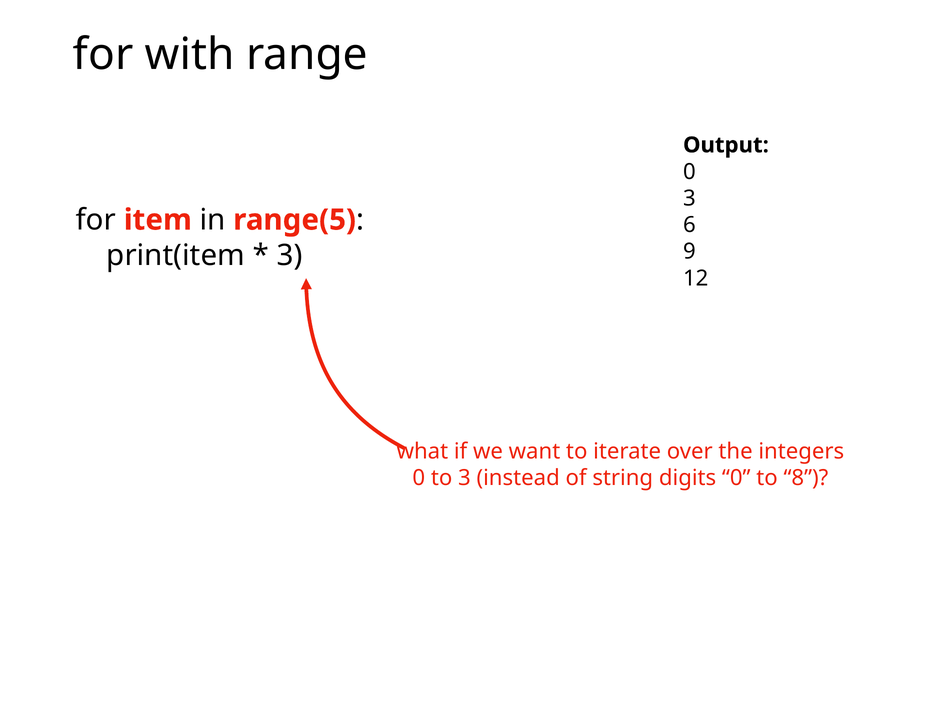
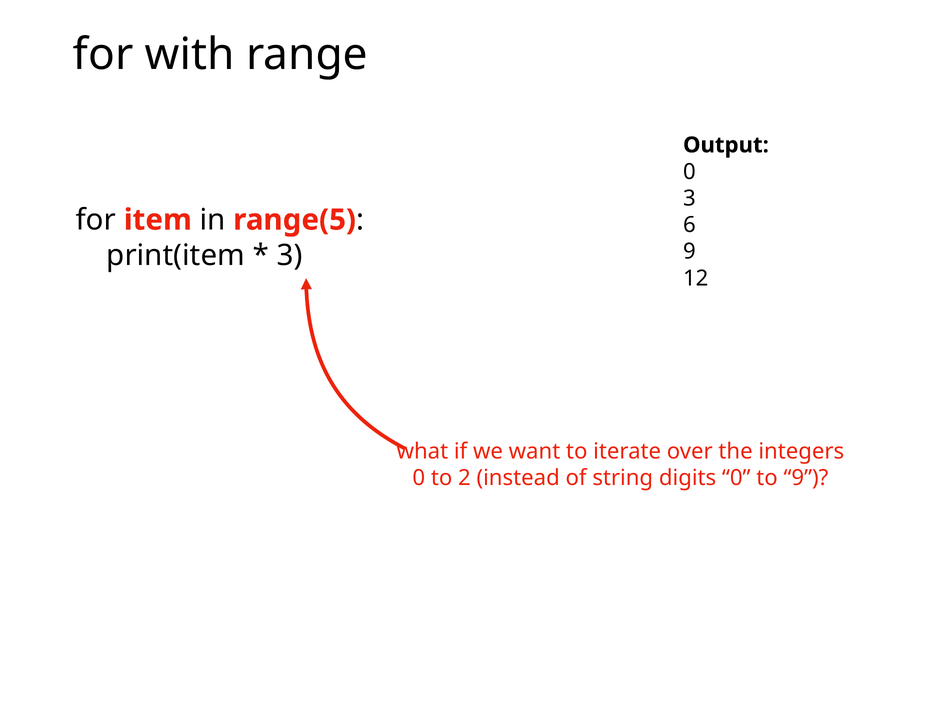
to 3: 3 -> 2 (464, 478)
to 8: 8 -> 9 (806, 478)
